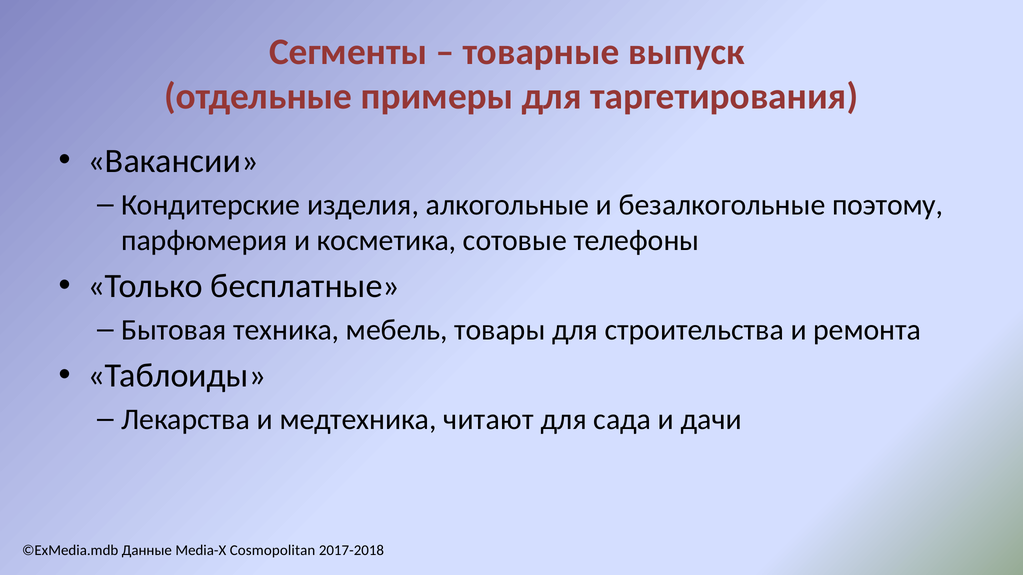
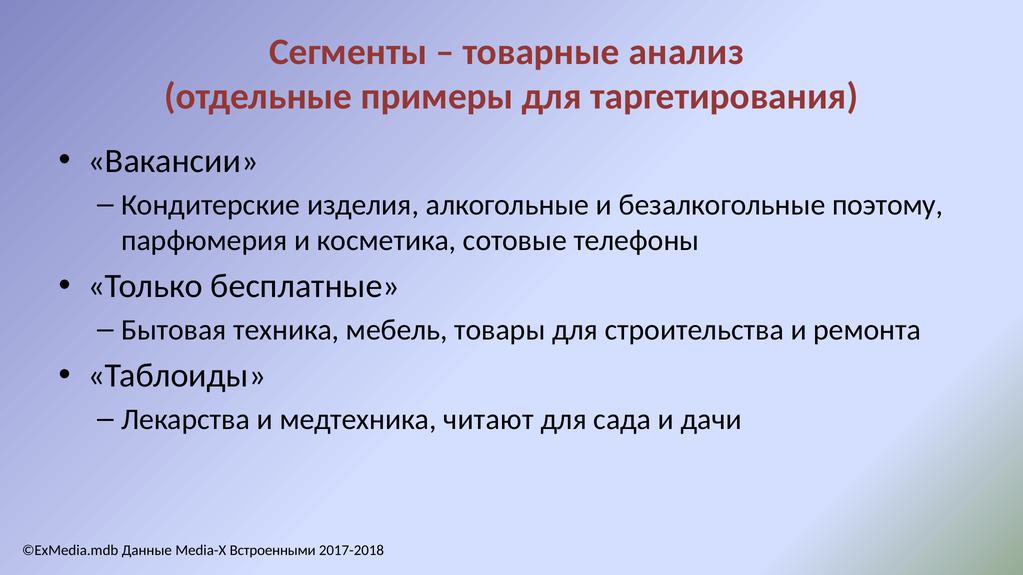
выпуск: выпуск -> анализ (686, 52)
Cosmopolitan: Cosmopolitan -> Встроенными (273, 551)
